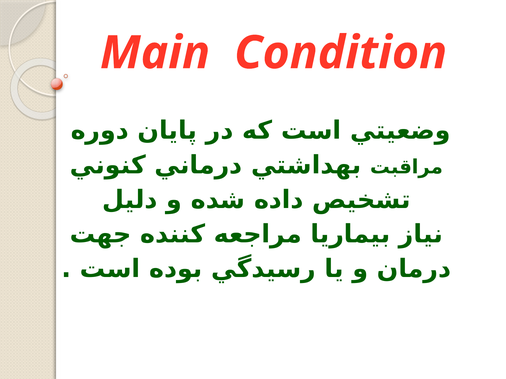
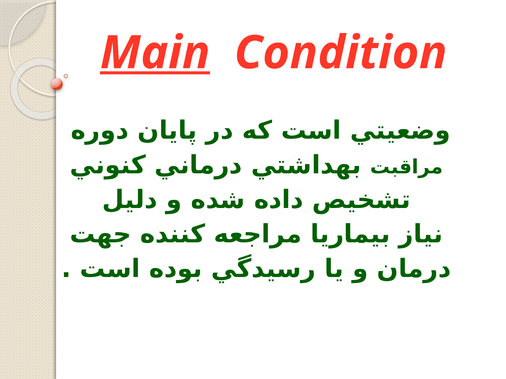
Main underline: none -> present (155, 53)
